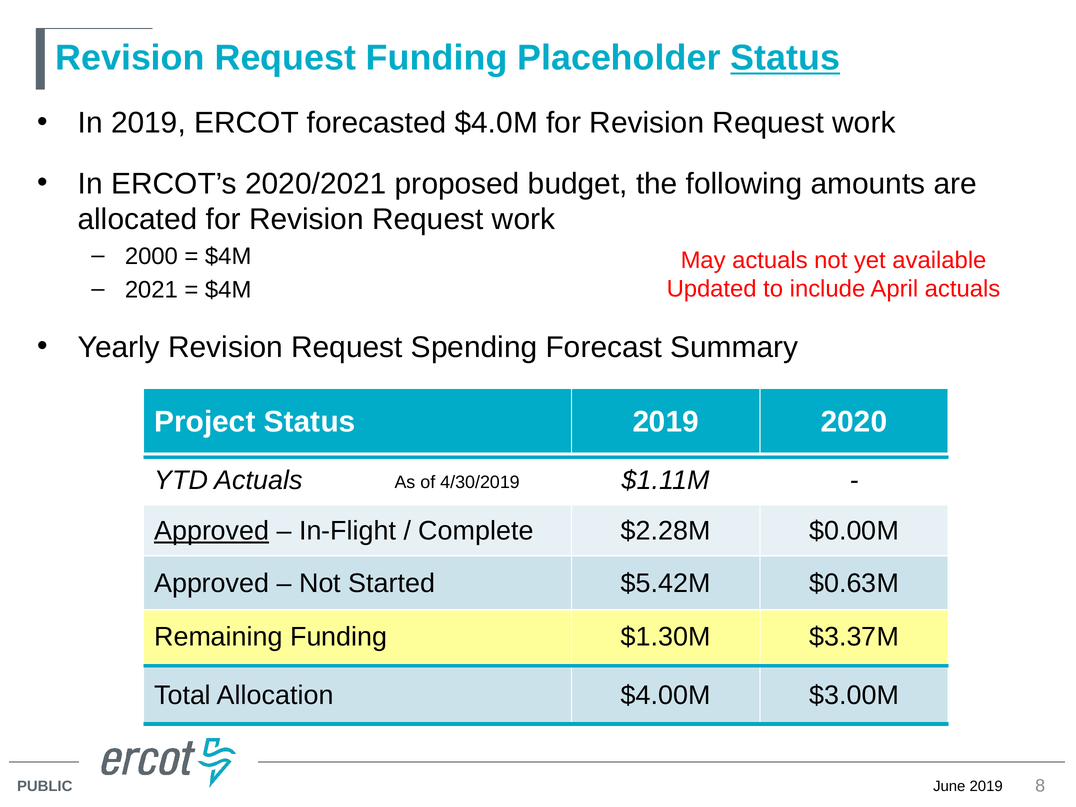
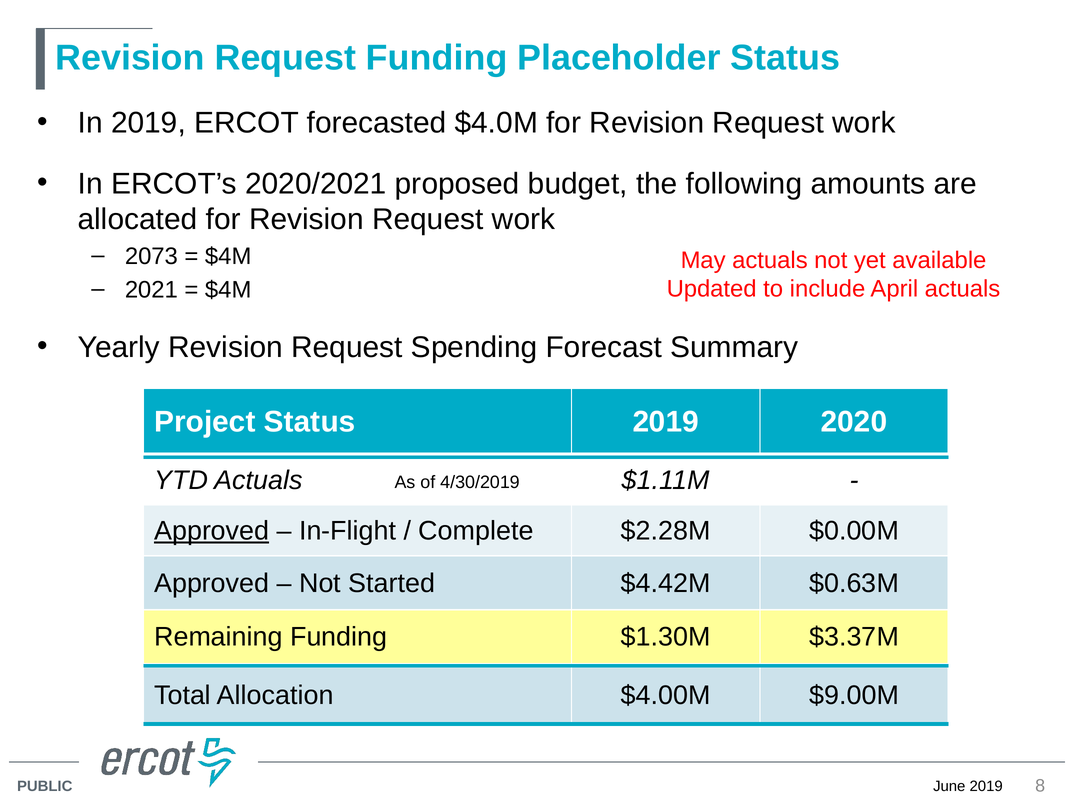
Status underline: present -> none (785, 58)
2000: 2000 -> 2073 (151, 256)
$5.42M: $5.42M -> $4.42M (666, 583)
$3.00M: $3.00M -> $9.00M (854, 695)
